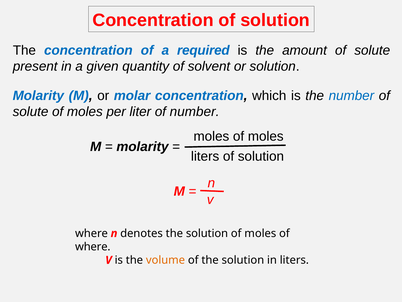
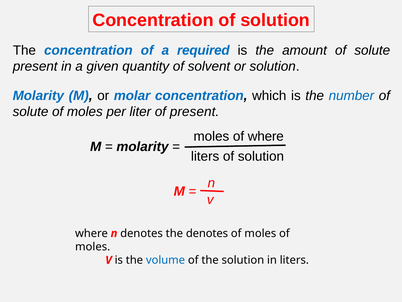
of number: number -> present (195, 112)
moles of moles: moles -> where (266, 136)
denotes the solution: solution -> denotes (207, 233)
where: where -> moles (93, 246)
volume colour: orange -> blue (165, 260)
